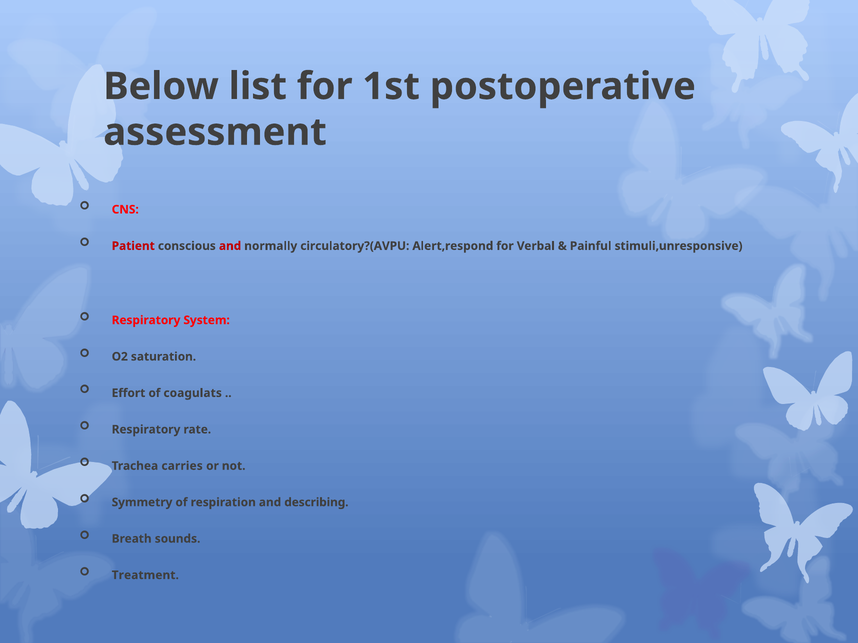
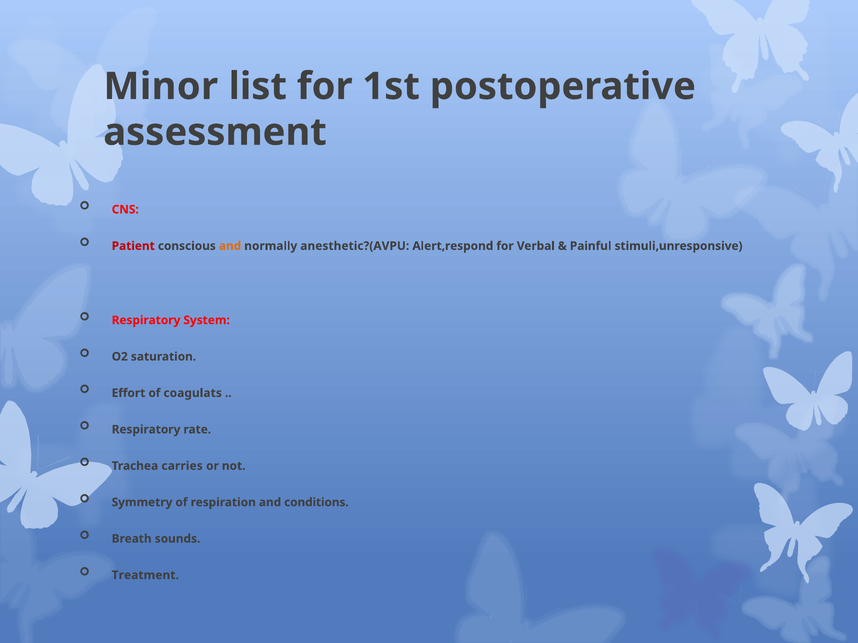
Below: Below -> Minor (161, 87)
and colour: red -> orange (230, 246)
circulatory?(AVPU: circulatory?(AVPU -> anesthetic?(AVPU (355, 246)
describing: describing -> conditions (316, 503)
